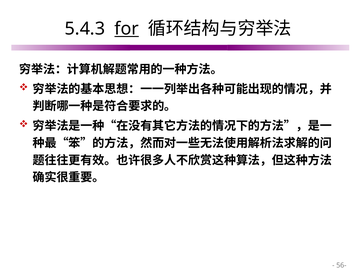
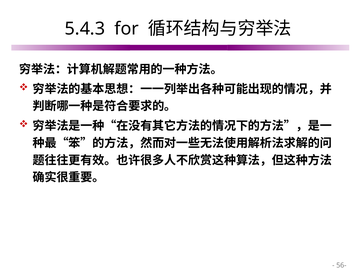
for underline: present -> none (127, 29)
